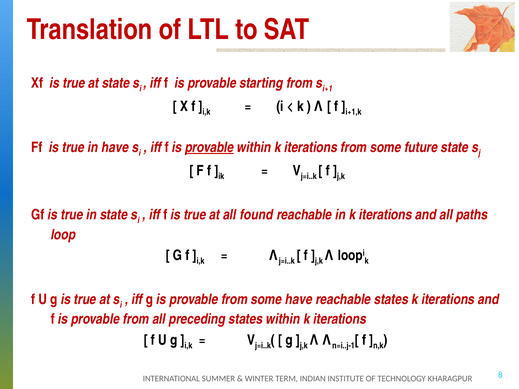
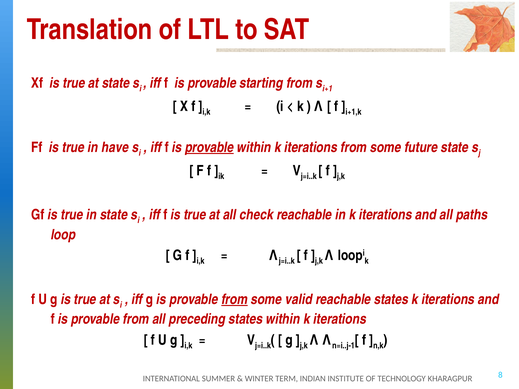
found: found -> check (256, 215)
from underline: none -> present (234, 300)
some have: have -> valid (299, 300)
